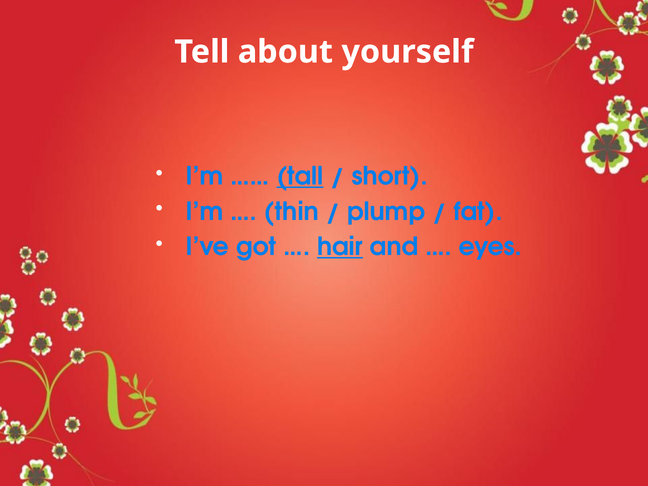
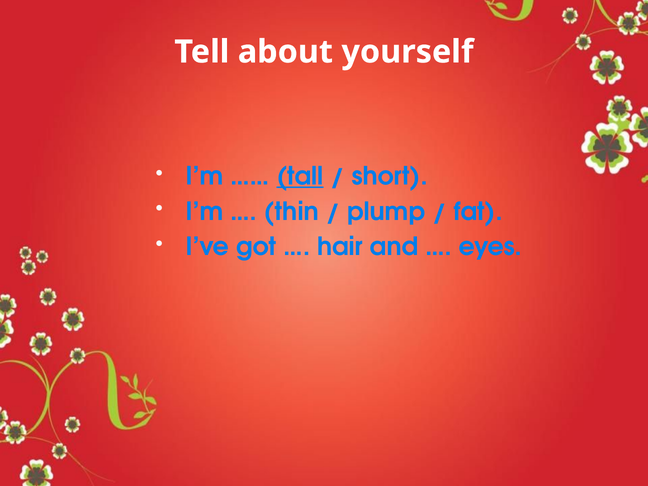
hair underline: present -> none (340, 247)
